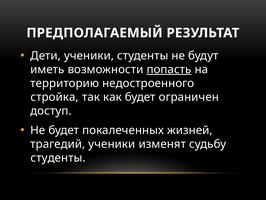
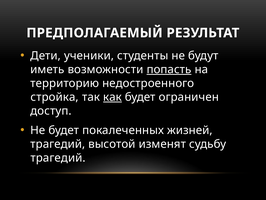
как underline: none -> present (112, 97)
трагедий ученики: ученики -> высотой (112, 144)
студенты: студенты -> трагедий (58, 158)
